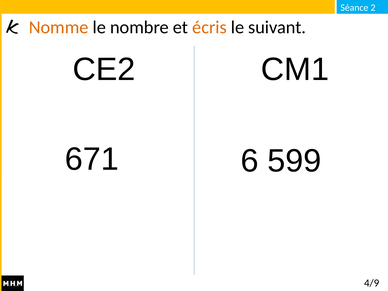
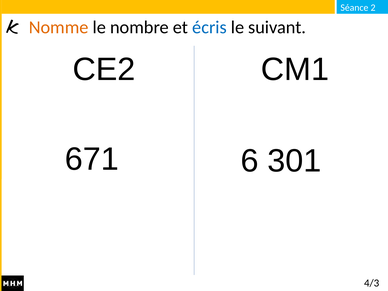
écris colour: orange -> blue (209, 27)
599: 599 -> 301 (294, 161)
4/9: 4/9 -> 4/3 (372, 283)
